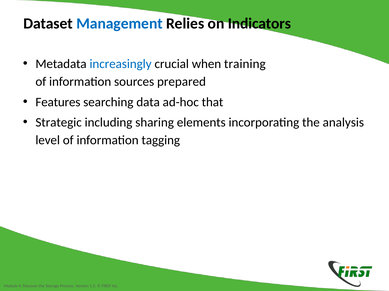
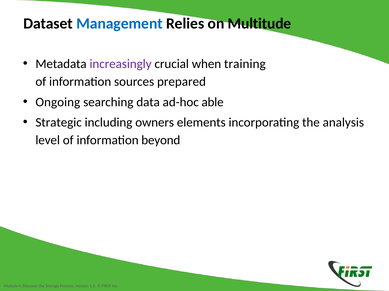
Indicators: Indicators -> Multitude (260, 24)
increasingly colour: blue -> purple (121, 64)
Features: Features -> Ongoing (58, 102)
that: that -> able (213, 102)
sharing: sharing -> owners (155, 123)
tagging: tagging -> beyond (161, 140)
